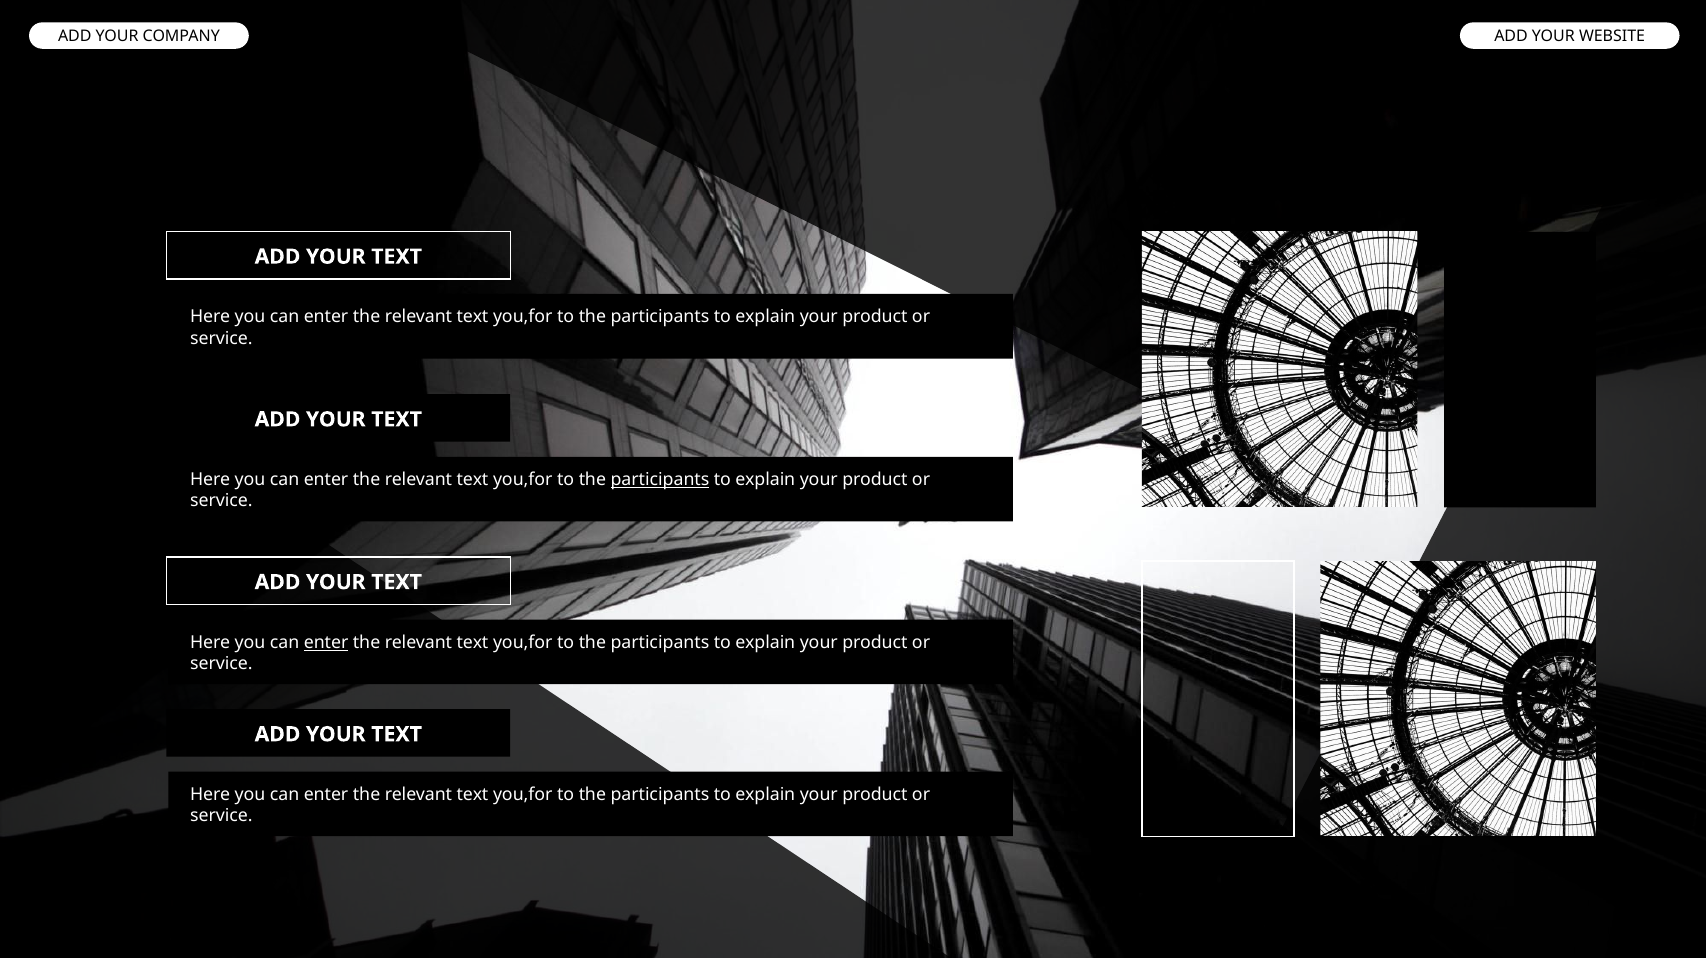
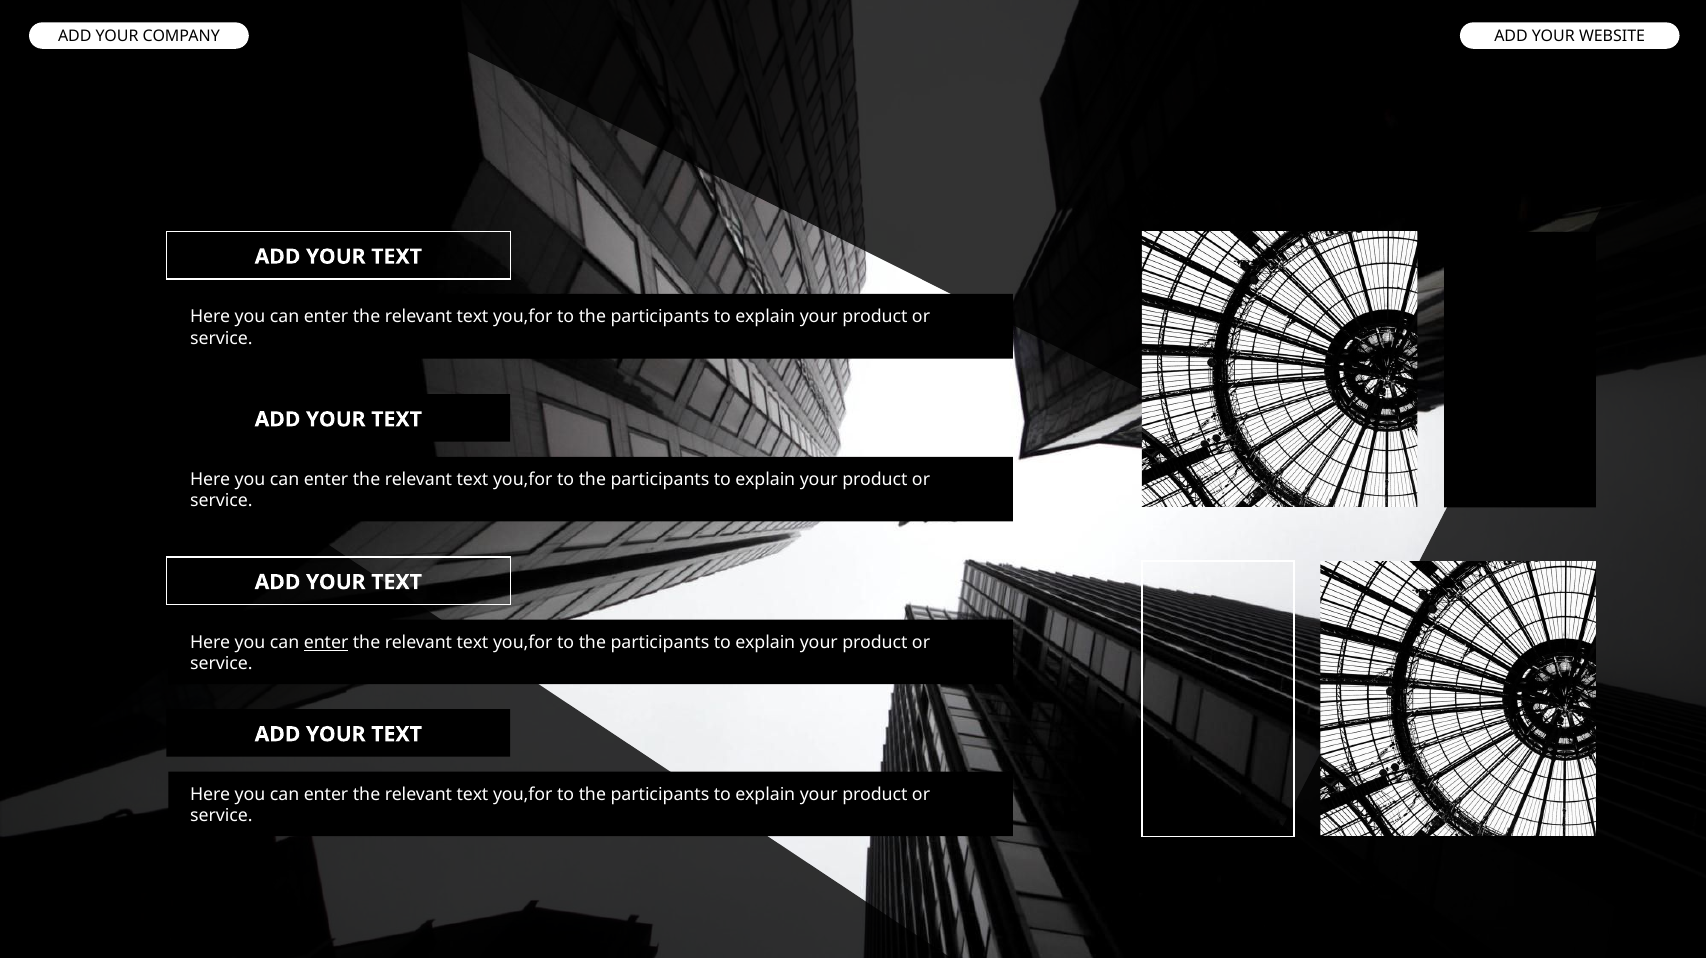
participants underline: present -> none (660, 480)
